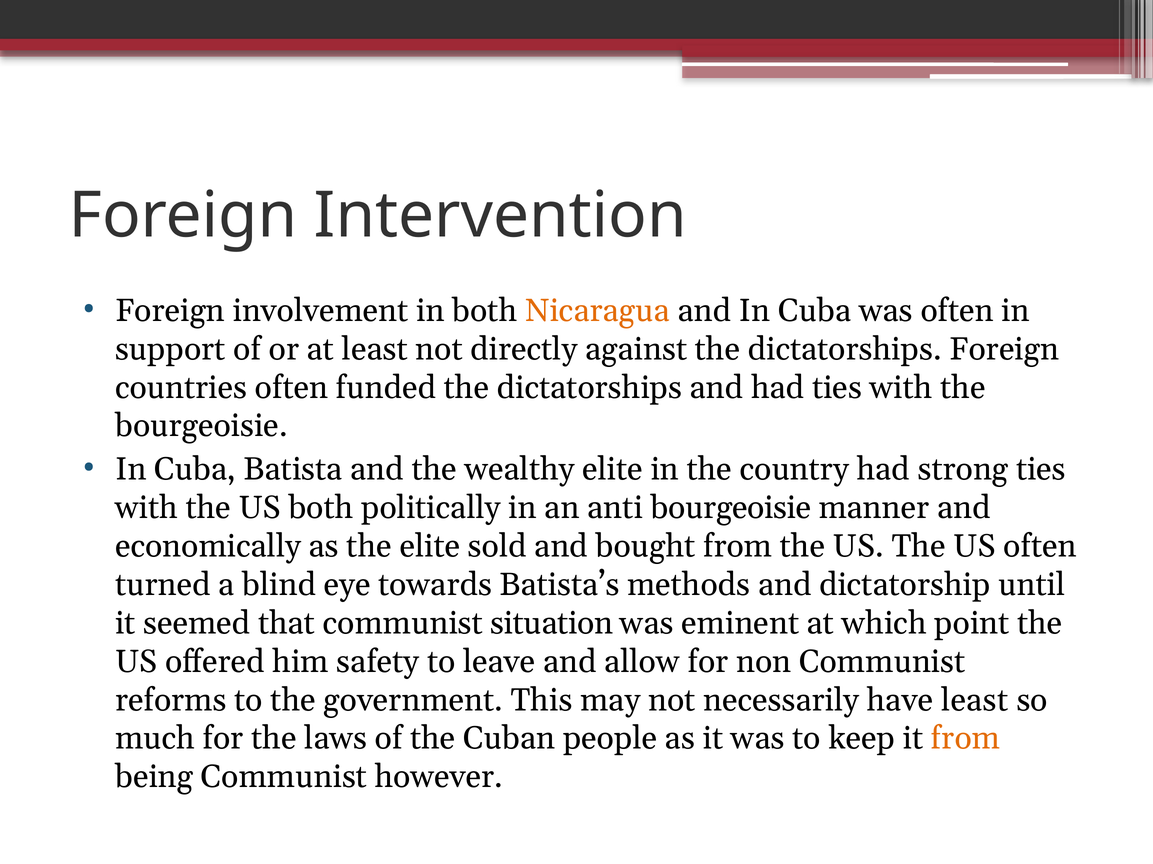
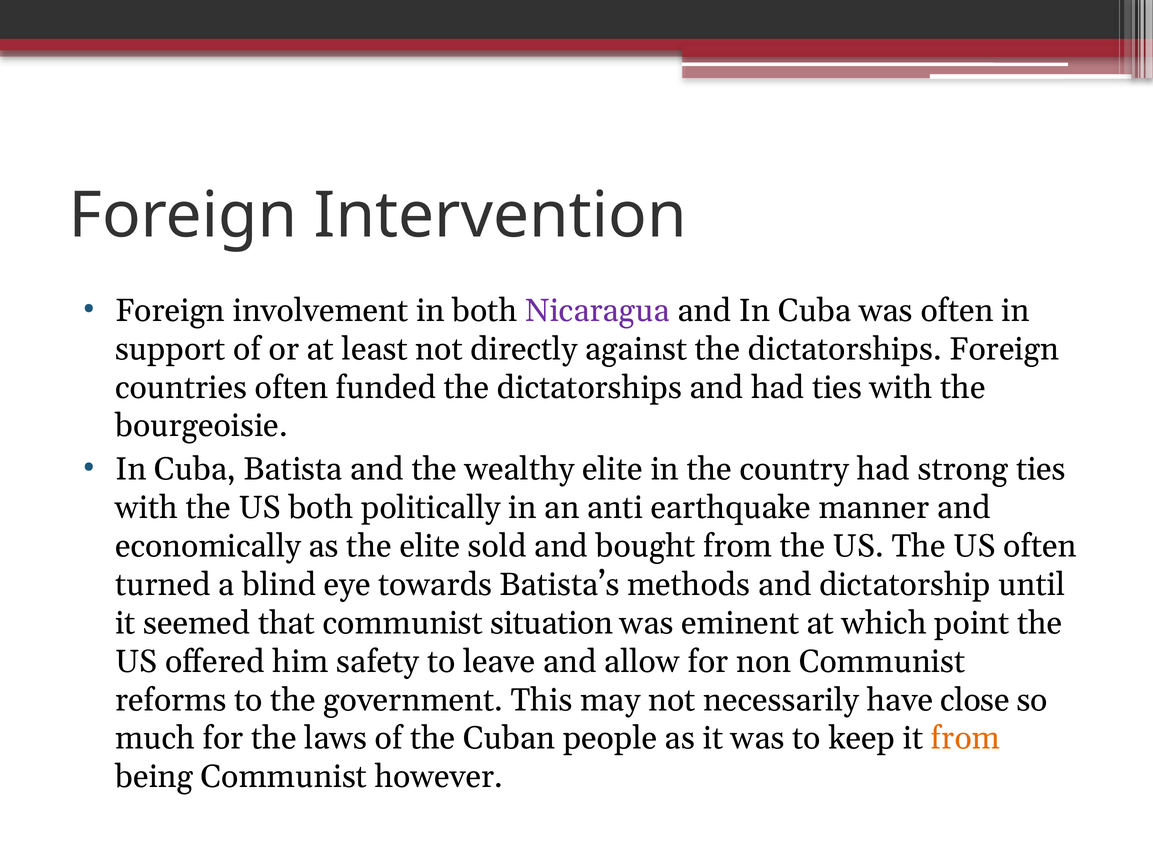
Nicaragua colour: orange -> purple (597, 311)
anti bourgeoisie: bourgeoisie -> earthquake (731, 508)
have least: least -> close (975, 701)
